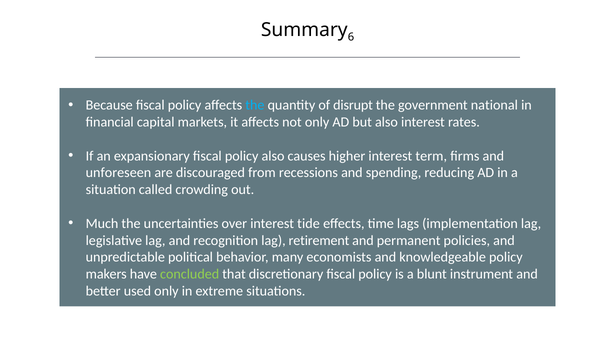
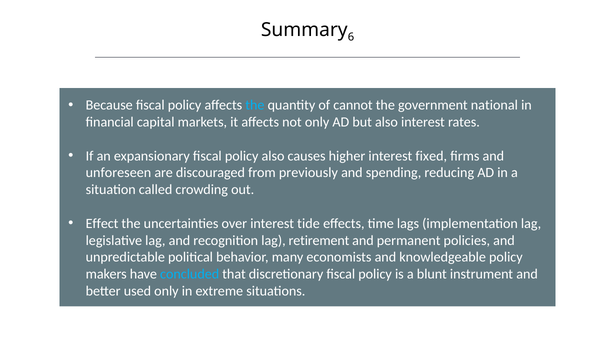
disrupt: disrupt -> cannot (353, 105)
term: term -> fixed (431, 156)
recessions: recessions -> previously (308, 173)
Much: Much -> Effect (102, 223)
concluded colour: light green -> light blue (190, 274)
